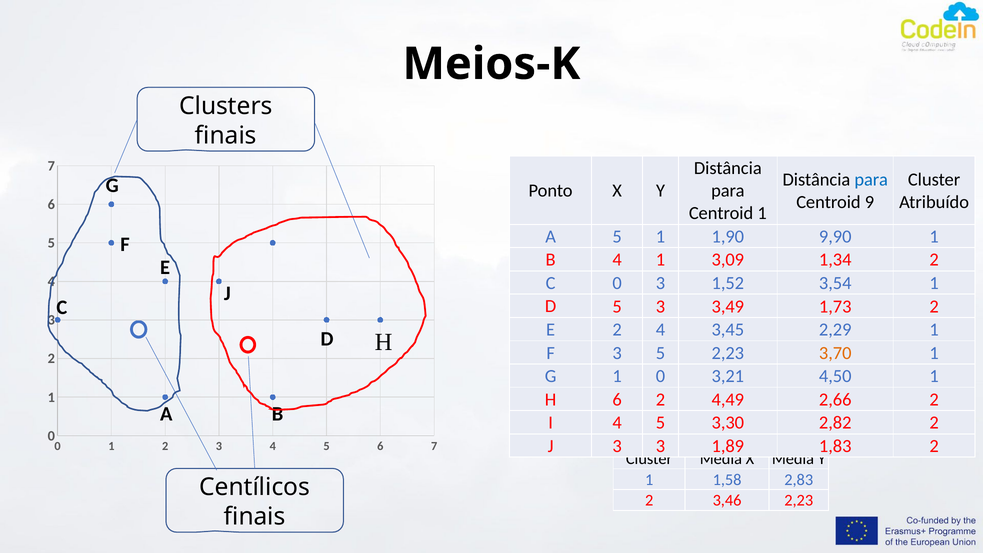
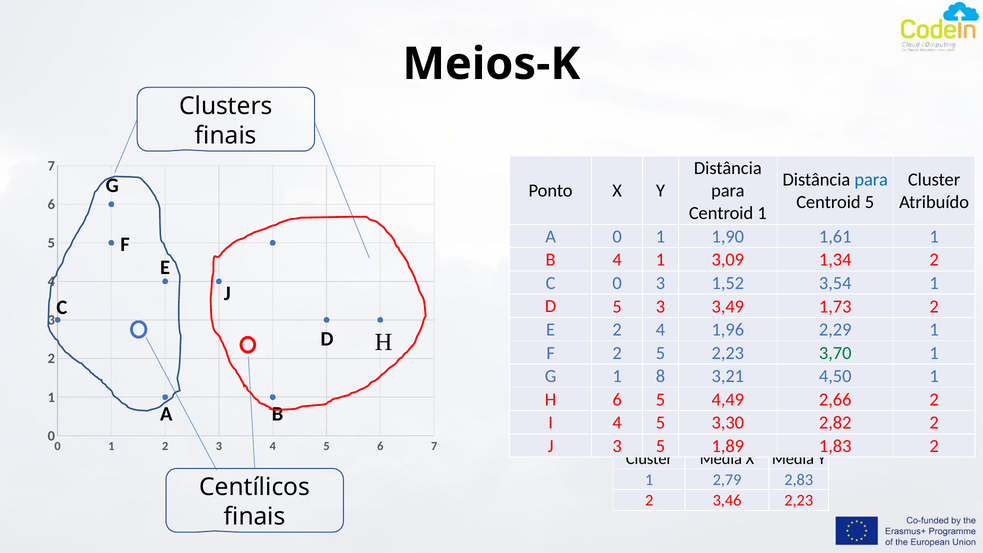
Centroid 9: 9 -> 5 (869, 202)
A 5: 5 -> 0 (617, 237)
9,90: 9,90 -> 1,61 (835, 237)
3,45: 3,45 -> 1,96 (728, 330)
F 3: 3 -> 2 (617, 353)
3,70 colour: orange -> green (835, 353)
1 0: 0 -> 8 (661, 376)
6 2: 2 -> 5 (661, 400)
3 3: 3 -> 5 (661, 446)
1,58: 1,58 -> 2,79 (727, 480)
